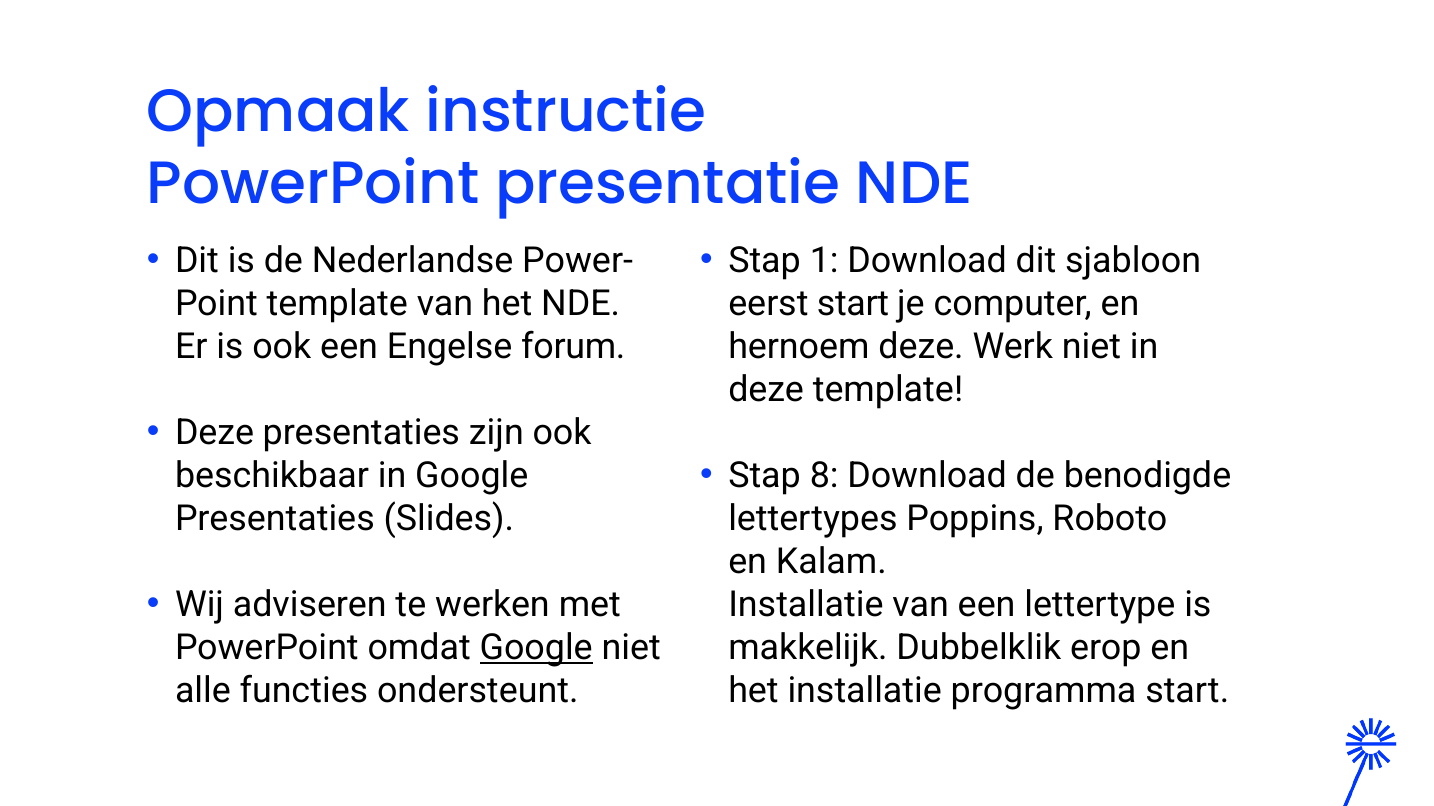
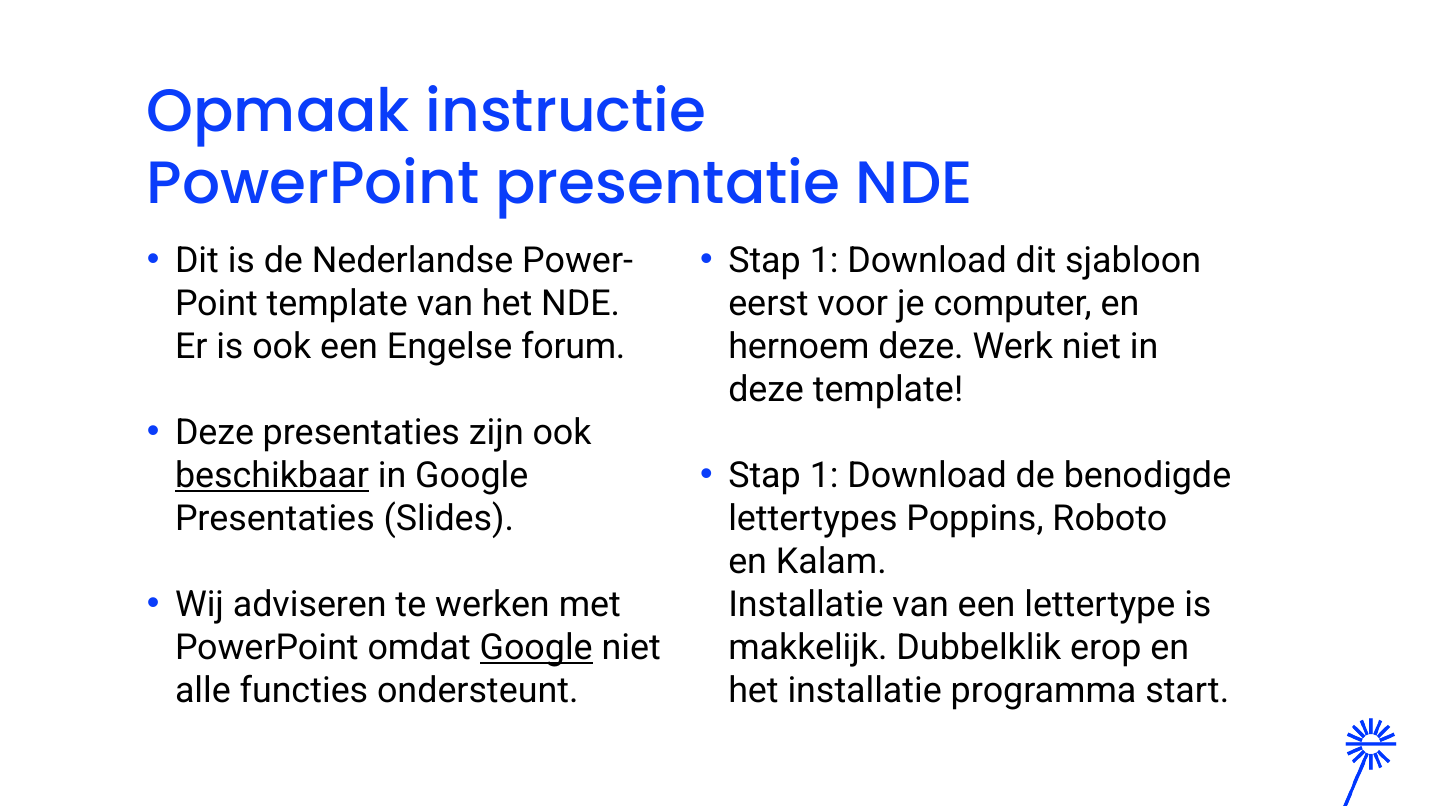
eerst start: start -> voor (853, 304)
8: 8 -> 1 (824, 476)
beschikbaar underline: none -> present (272, 476)
